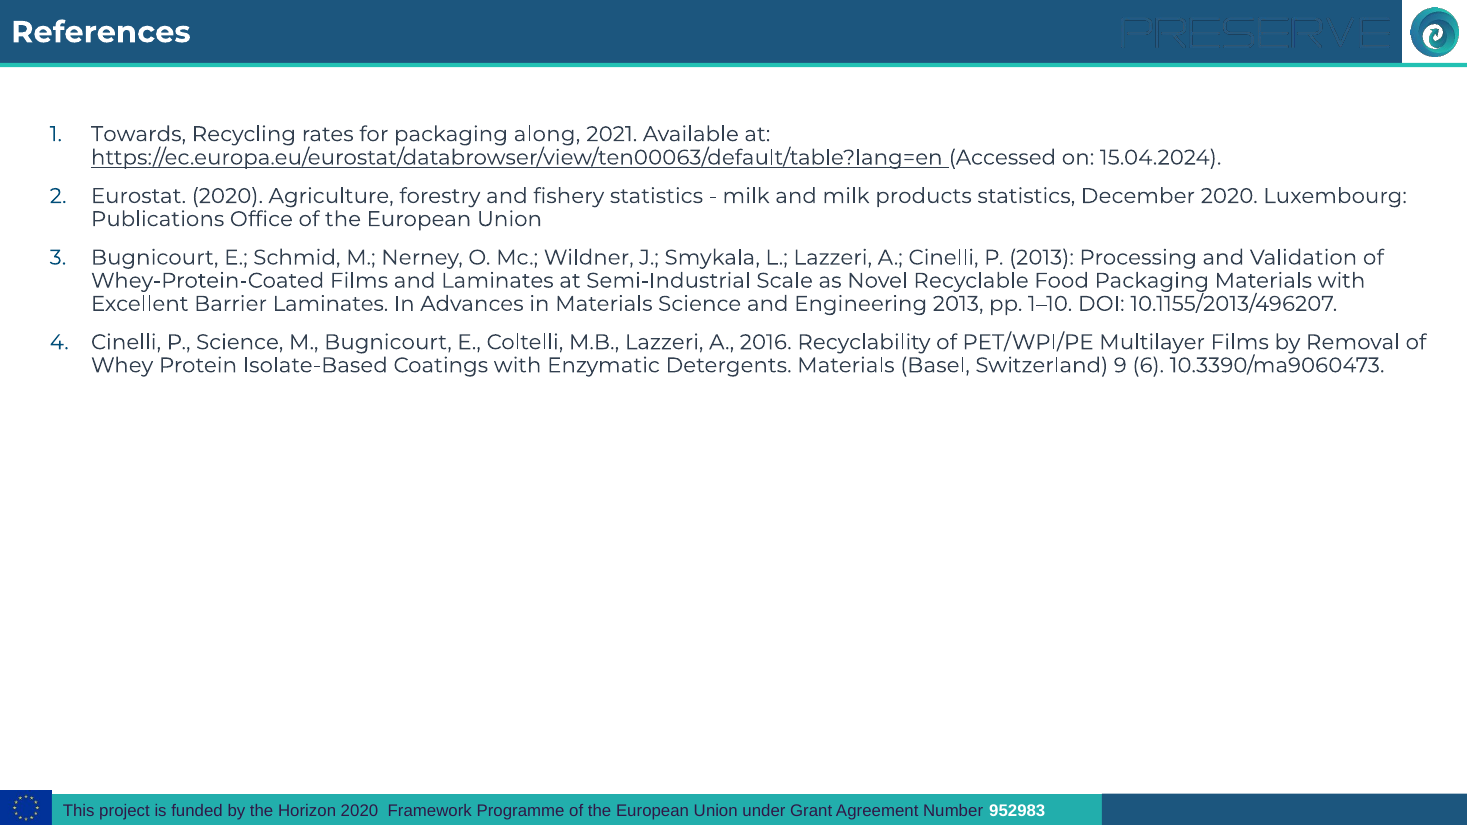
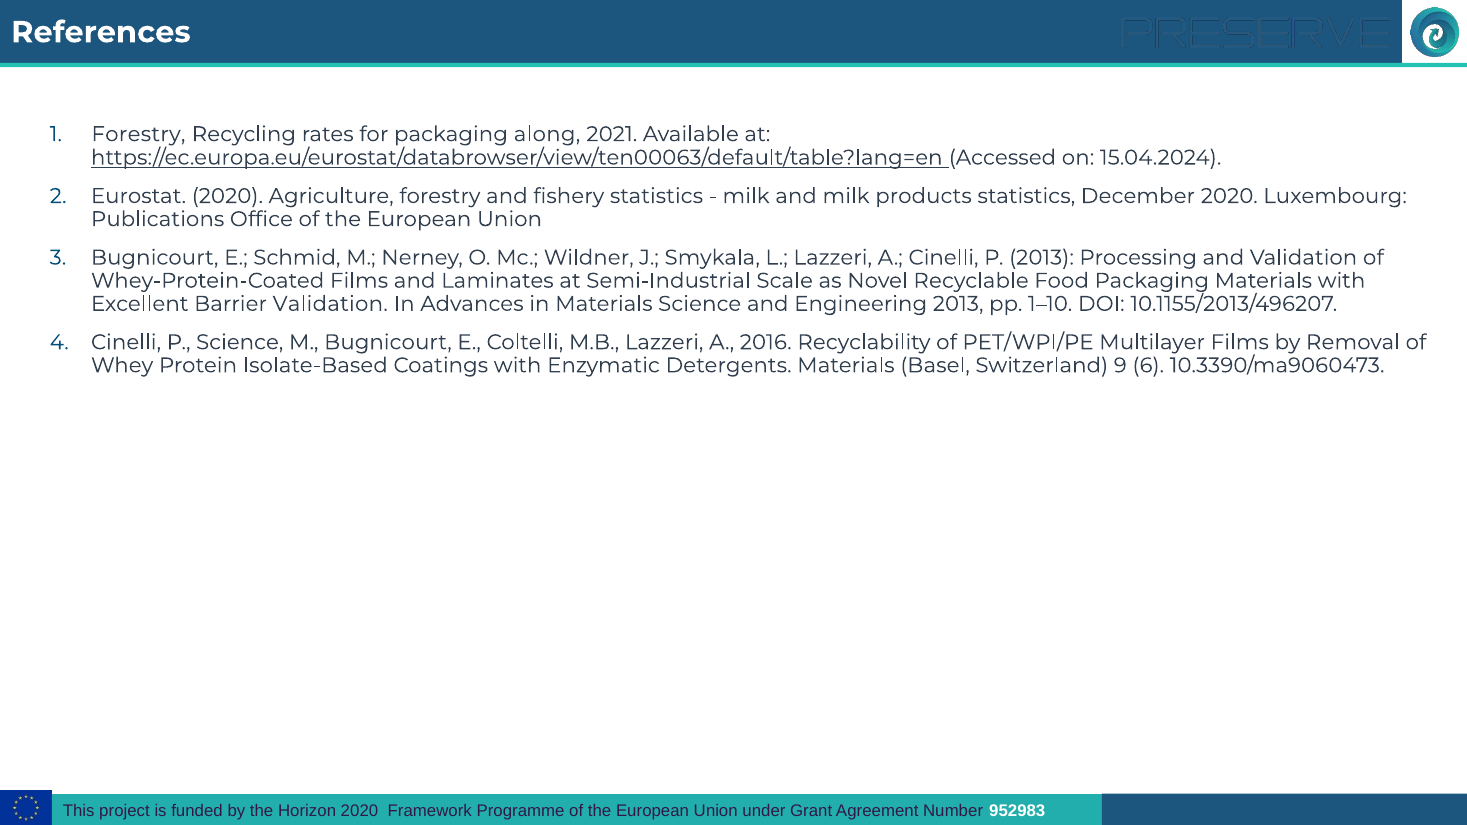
Towards: Towards -> Forestry (138, 134)
Barrier Laminates: Laminates -> Validation (330, 304)
